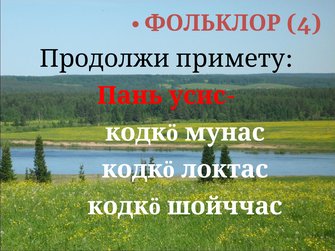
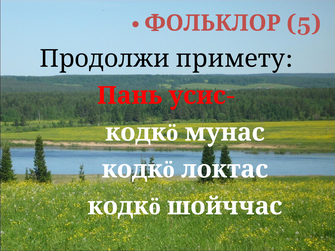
4: 4 -> 5 (304, 23)
